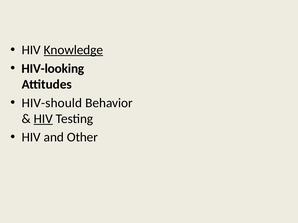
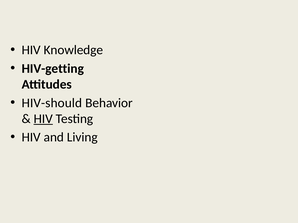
Knowledge underline: present -> none (73, 50)
HIV-looking: HIV-looking -> HIV-getting (53, 69)
Other: Other -> Living (82, 138)
